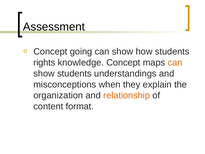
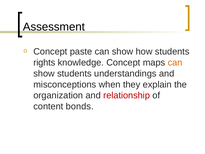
going: going -> paste (81, 52)
relationship colour: orange -> red (127, 95)
format: format -> bonds (80, 106)
